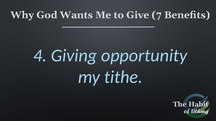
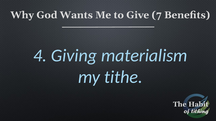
opportunity: opportunity -> materialism (144, 56)
